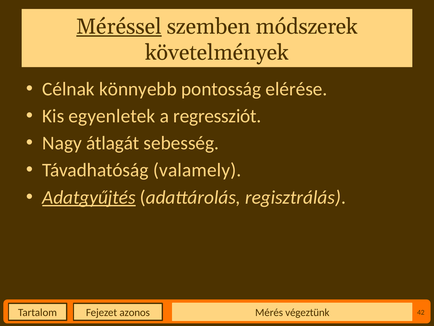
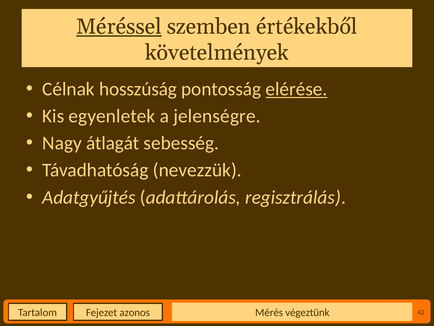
módszerek: módszerek -> értékekből (307, 26)
könnyebb: könnyebb -> hosszúság (138, 89)
elérése underline: none -> present (297, 89)
regressziót: regressziót -> jelenségre (217, 116)
valamely: valamely -> nevezzük (197, 170)
Adatgyűjtés underline: present -> none (89, 197)
